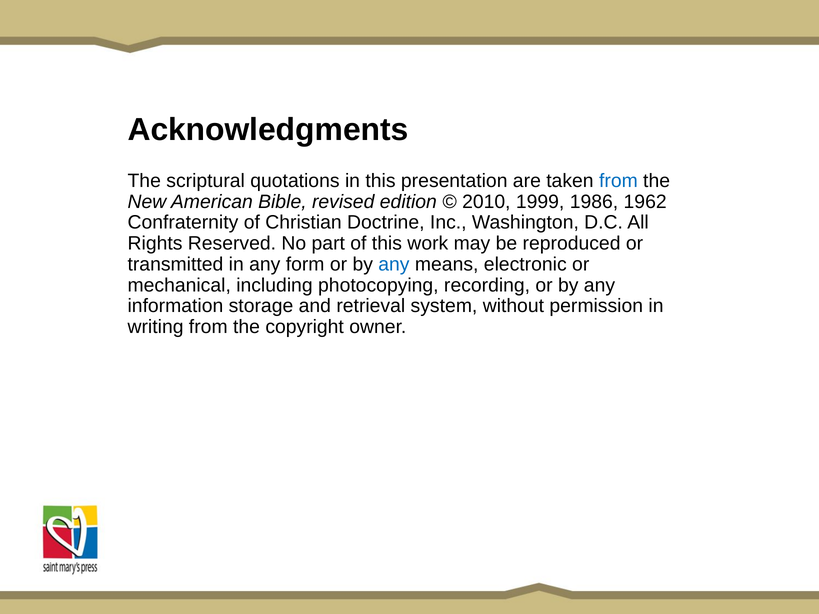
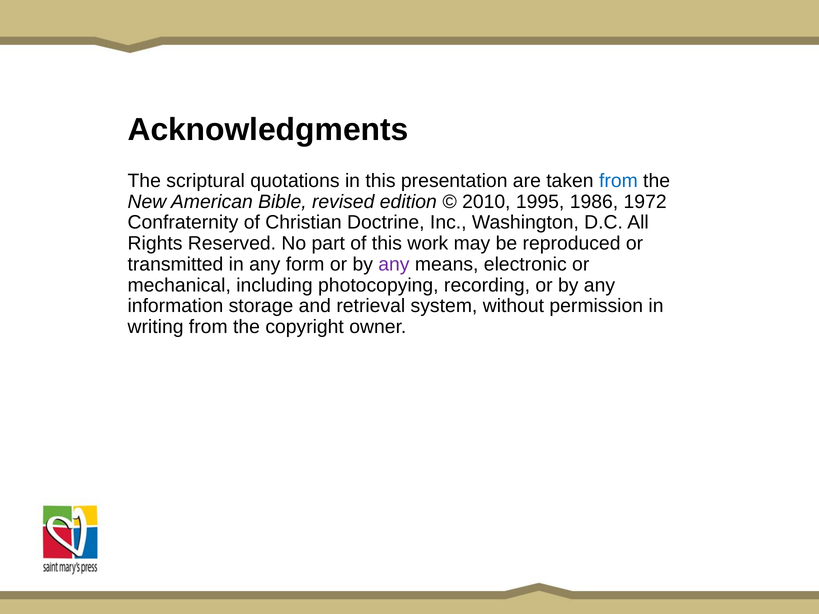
1999: 1999 -> 1995 (540, 202)
1962: 1962 -> 1972 (645, 202)
any colour: blue -> purple (394, 264)
